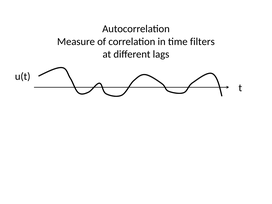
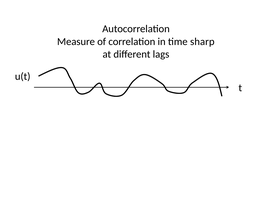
filters: filters -> sharp (202, 42)
